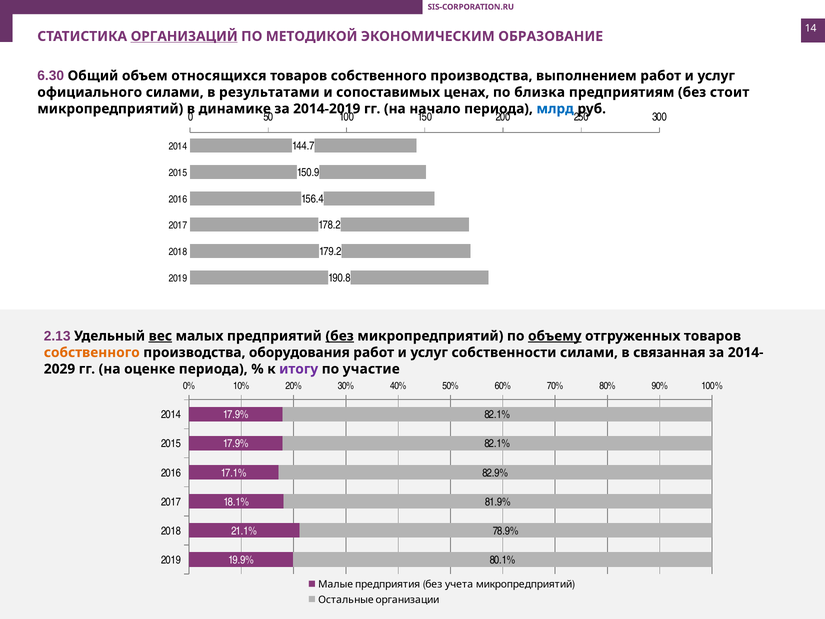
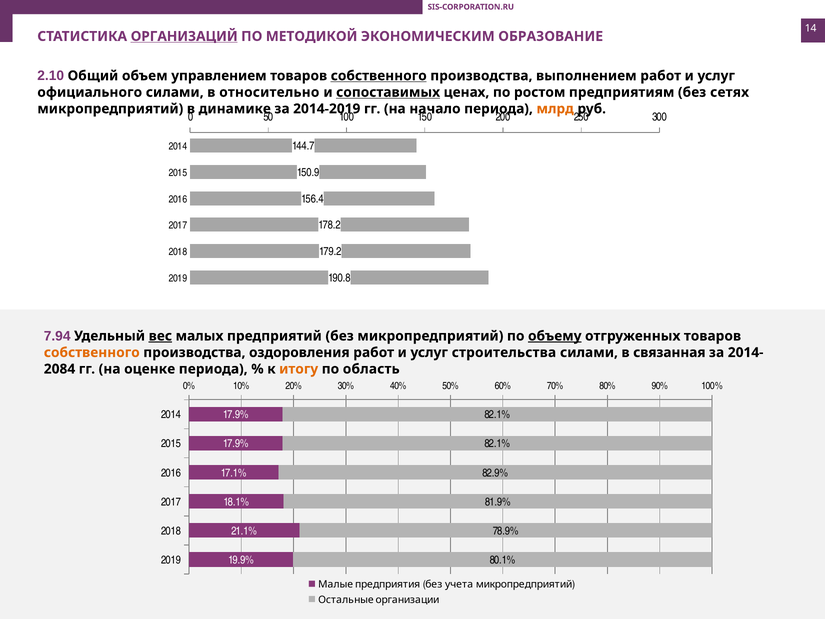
6.30: 6.30 -> 2.10 (51, 76)
относящихся: относящихся -> управлением (219, 76)
собственного underline: none -> present (379, 76)
результатами: результатами -> относительно (269, 92)
сопоставимых underline: none -> present (388, 92)
близка: близка -> ростом (540, 92)
стоит: стоит -> сетях (730, 92)
млрд colour: blue -> orange (555, 109)
2.13: 2.13 -> 7.94 (57, 336)
без underline: present -> none (340, 336)
оборудования: оборудования -> оздоровления (299, 352)
собственности: собственности -> строительства (504, 352)
2029: 2029 -> 2084 (60, 369)
итогу colour: purple -> orange (299, 369)
участие: участие -> область (371, 369)
